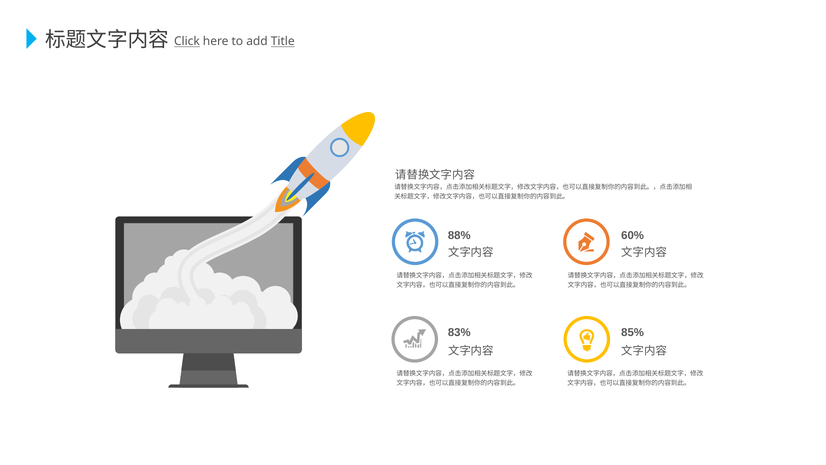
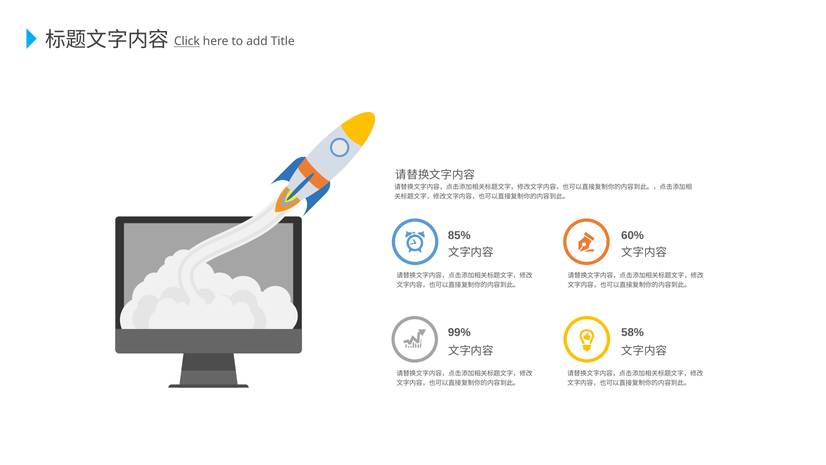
Title underline: present -> none (283, 41)
88%: 88% -> 85% (459, 235)
83%: 83% -> 99% (459, 332)
85%: 85% -> 58% (633, 332)
